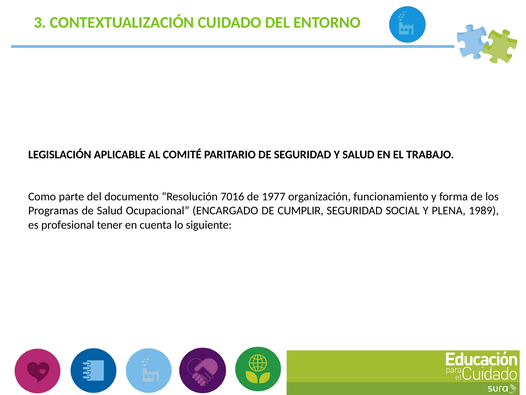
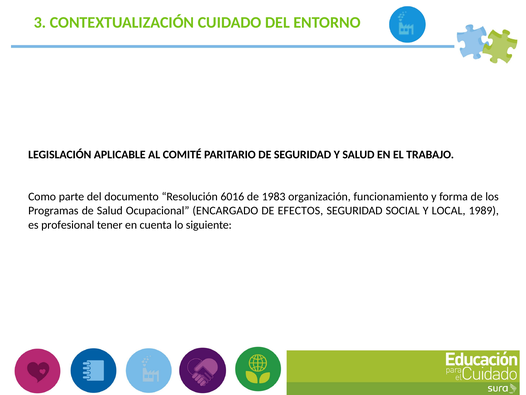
7016: 7016 -> 6016 (232, 197)
1977: 1977 -> 1983 (274, 197)
CUMPLIR: CUMPLIR -> EFECTOS (300, 211)
PLENA: PLENA -> LOCAL (449, 211)
